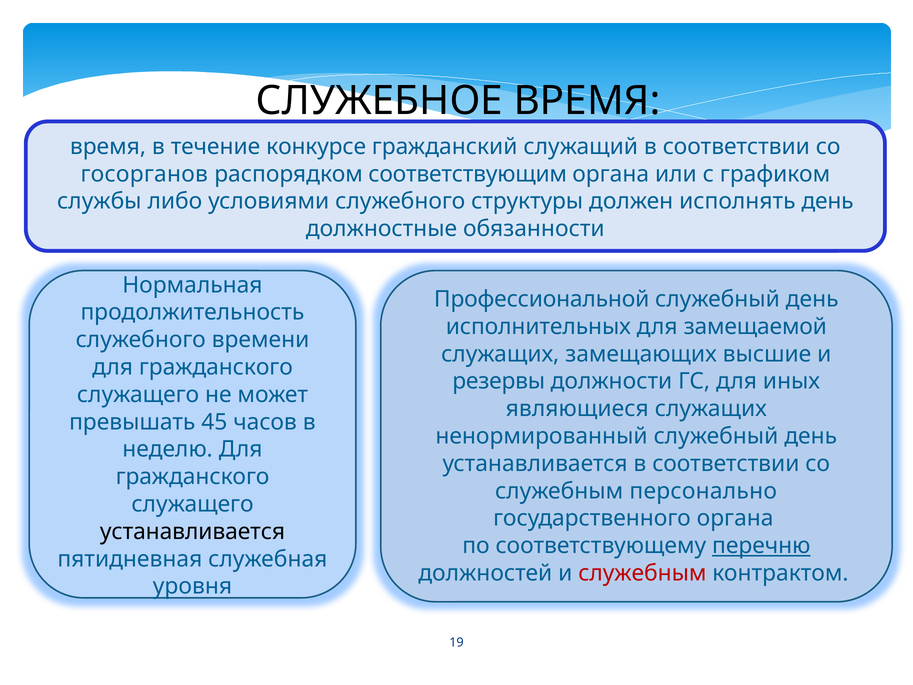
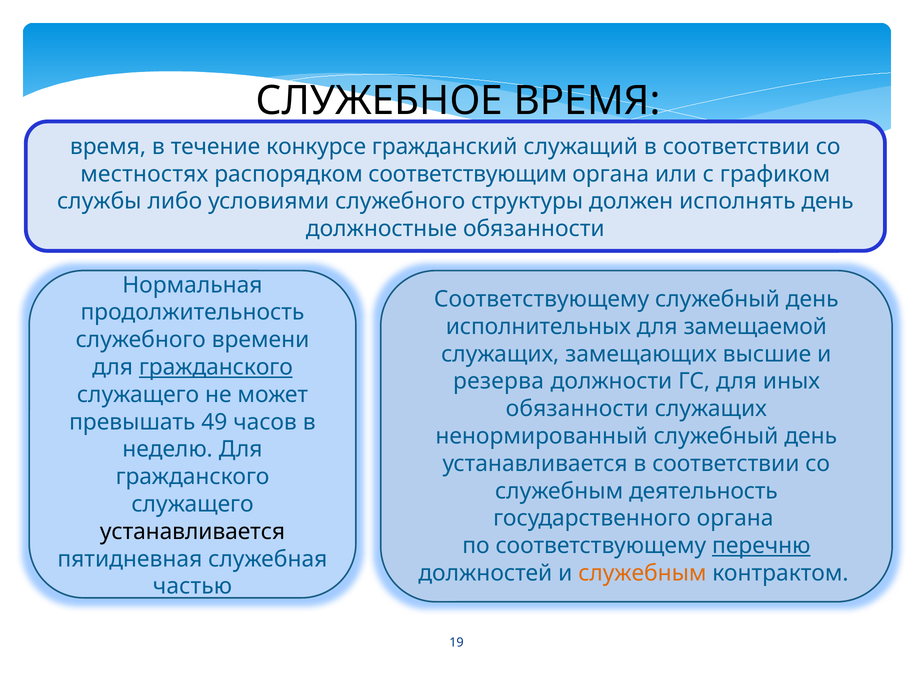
госорганов: госорганов -> местностях (144, 174)
Профессиональной: Профессиональной -> Соответствующему (542, 299)
гражданского underline: none -> present (216, 367)
резервы: резервы -> резерва (499, 381)
являющиеся: являющиеся -> обязанности (577, 409)
45: 45 -> 49 (214, 422)
персонально: персонально -> деятельность (703, 491)
служебным colour: red -> orange (642, 573)
уровня: уровня -> частью (192, 586)
